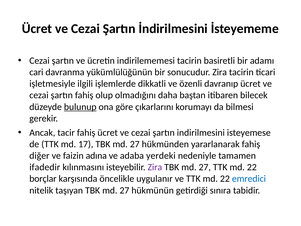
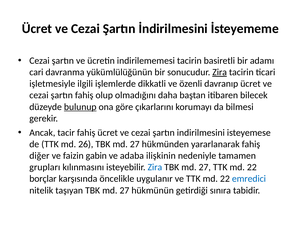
Zira underline: none -> present (220, 72)
17: 17 -> 26 (86, 144)
adına: adına -> gabin (96, 156)
yerdeki: yerdeki -> ilişkinin (161, 156)
ifadedir: ifadedir -> grupları (45, 167)
Zira colour: purple -> blue (155, 167)
